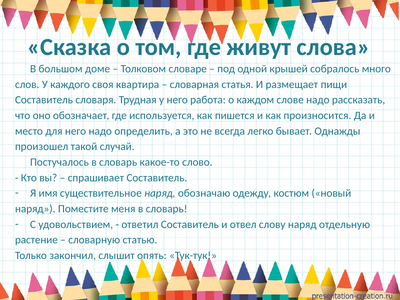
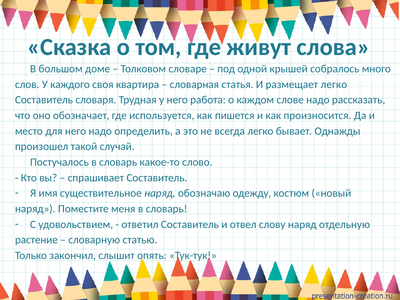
размещает пищи: пищи -> легко (334, 84)
